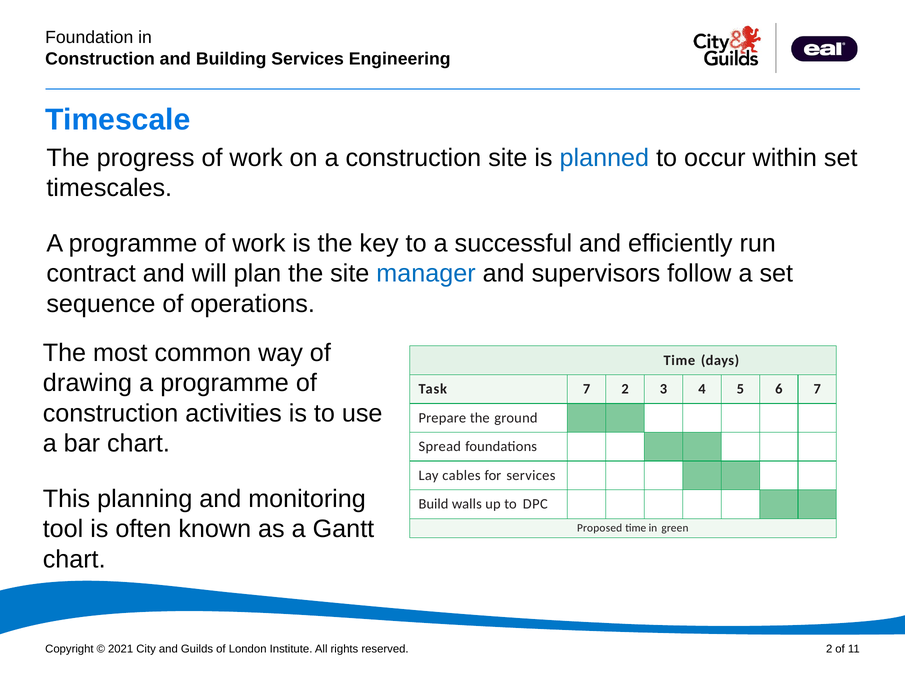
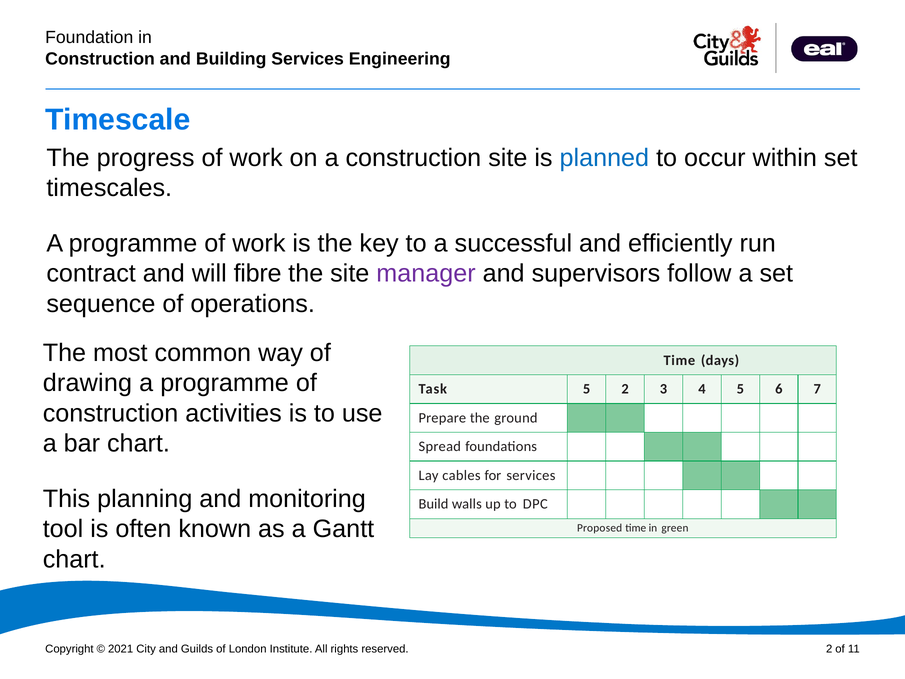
plan: plan -> fibre (258, 274)
manager colour: blue -> purple (426, 274)
Task 7: 7 -> 5 (587, 389)
